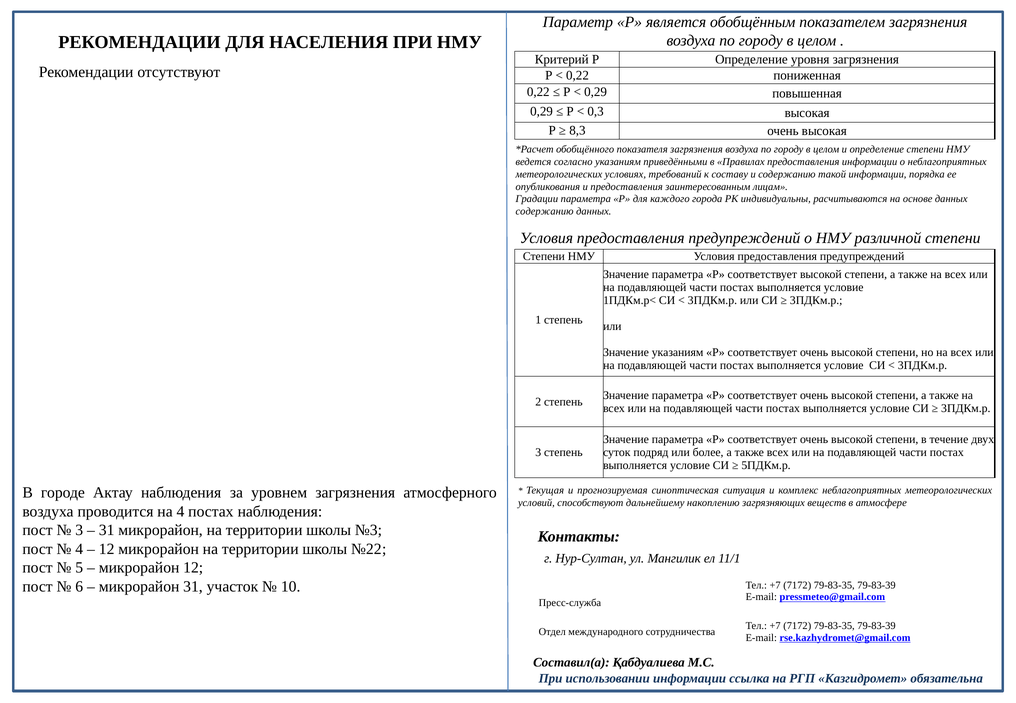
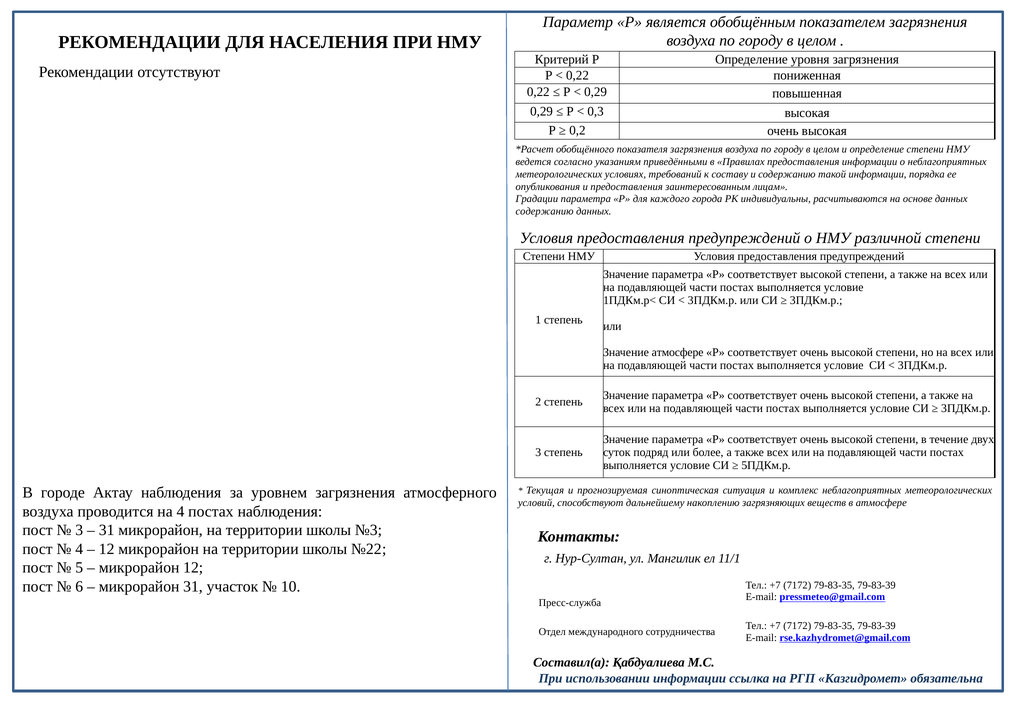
8,3: 8,3 -> 0,2 (577, 131)
Значение указаниям: указаниям -> атмосфере (678, 353)
